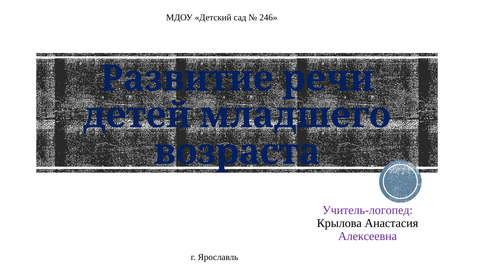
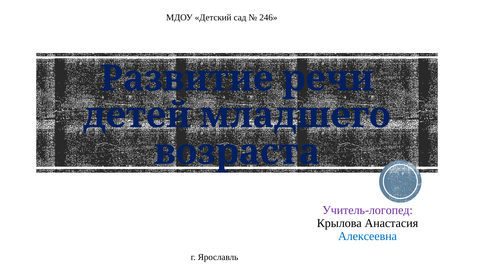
Алексеевна colour: purple -> blue (368, 236)
